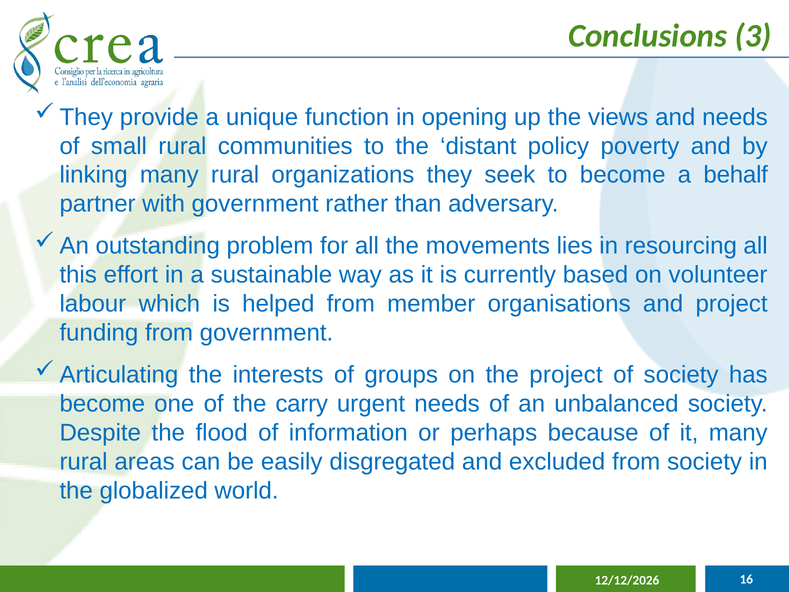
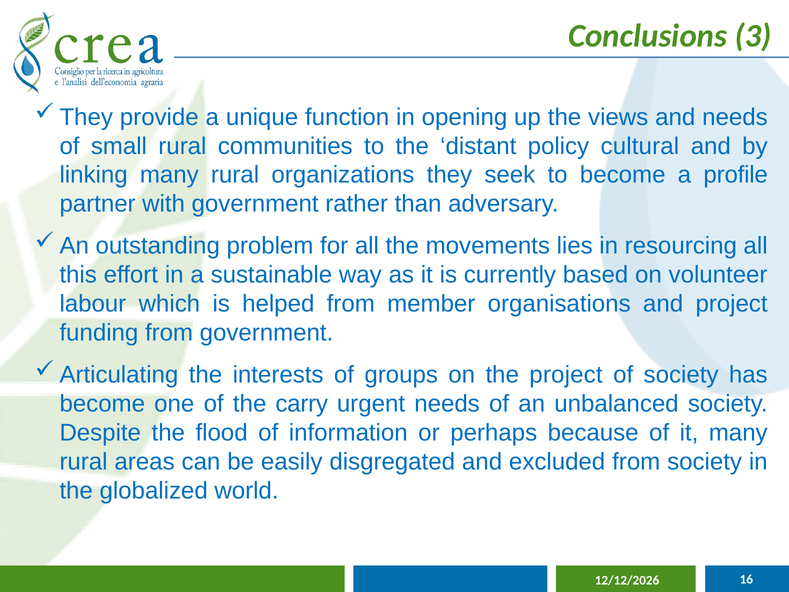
poverty: poverty -> cultural (640, 146)
behalf: behalf -> profile (736, 175)
